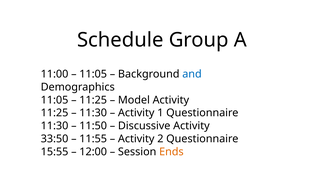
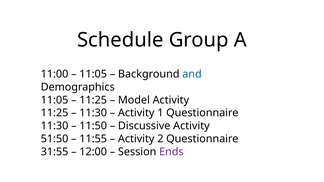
33:50: 33:50 -> 51:50 (55, 139)
15:55: 15:55 -> 31:55 (55, 152)
Ends colour: orange -> purple (171, 152)
